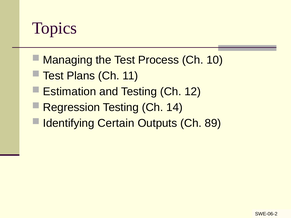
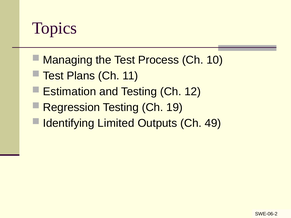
14: 14 -> 19 (174, 108)
Certain: Certain -> Limited (116, 123)
89: 89 -> 49 (213, 123)
